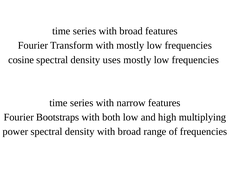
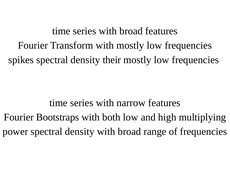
cosine: cosine -> spikes (21, 60)
uses: uses -> their (112, 60)
